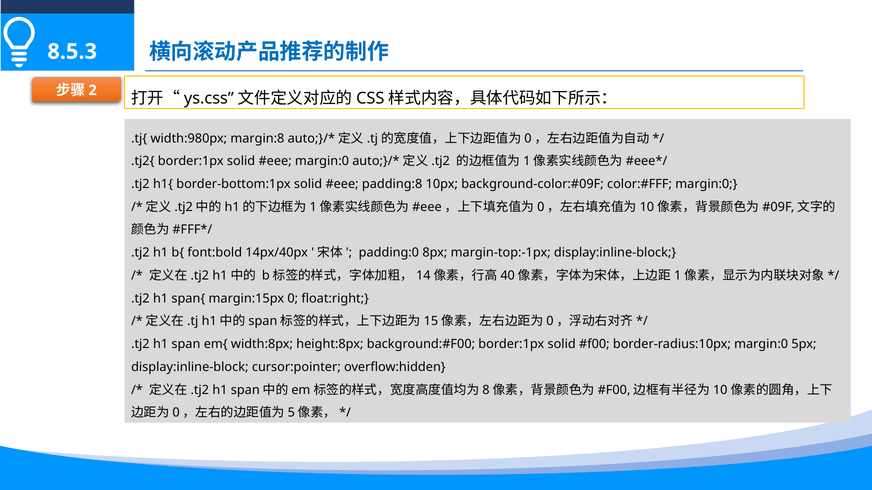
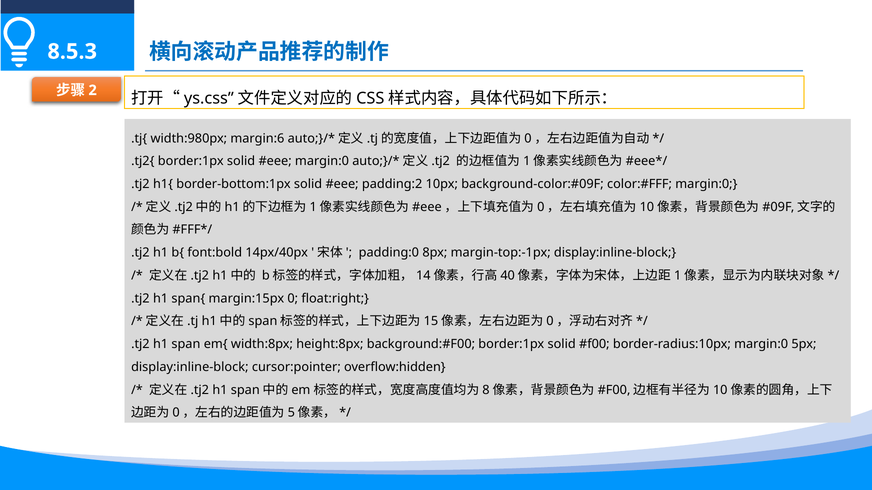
margin:8: margin:8 -> margin:6 (257, 138)
padding:8: padding:8 -> padding:2 (392, 184)
